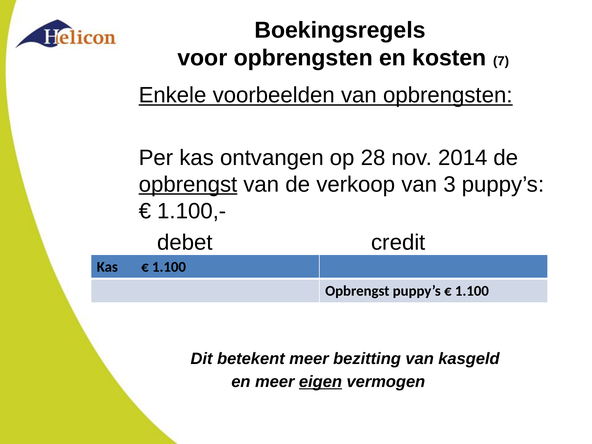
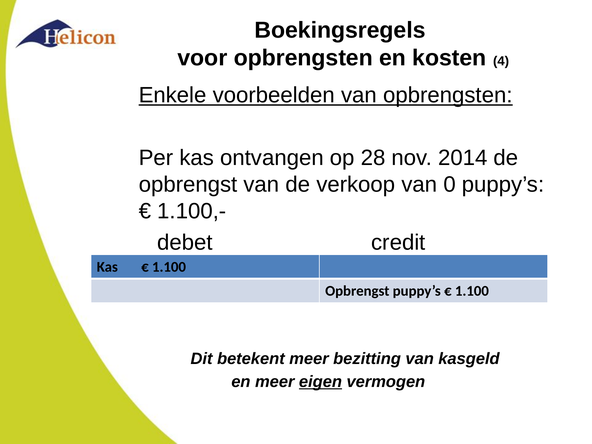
7: 7 -> 4 (501, 61)
opbrengst underline: present -> none (188, 185)
3: 3 -> 0 (450, 185)
